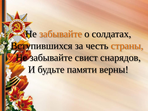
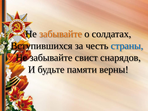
страны colour: orange -> blue (127, 46)
